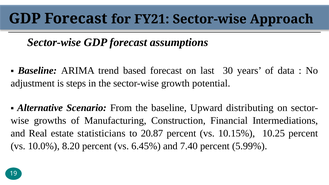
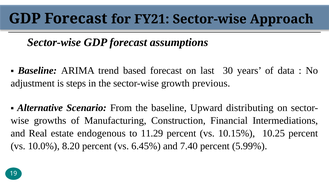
potential: potential -> previous (211, 84)
statisticians: statisticians -> endogenous (101, 134)
20.87: 20.87 -> 11.29 (152, 134)
